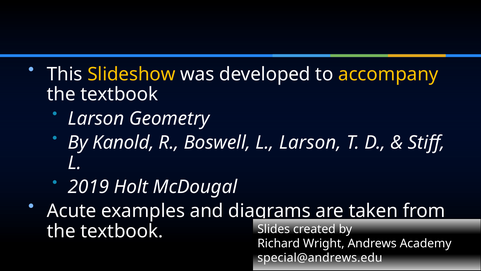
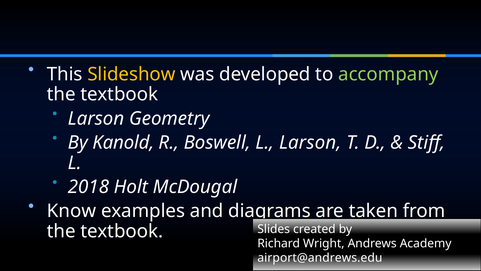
accompany colour: yellow -> light green (388, 74)
2019: 2019 -> 2018 (89, 187)
Acute: Acute -> Know (72, 211)
special@andrews.edu: special@andrews.edu -> airport@andrews.edu (320, 258)
